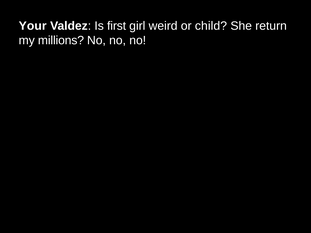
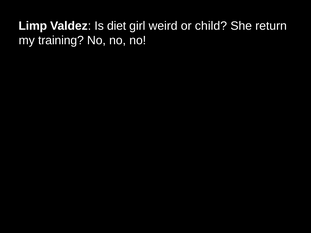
Your: Your -> Limp (33, 26)
first: first -> diet (117, 26)
millions: millions -> training (61, 40)
